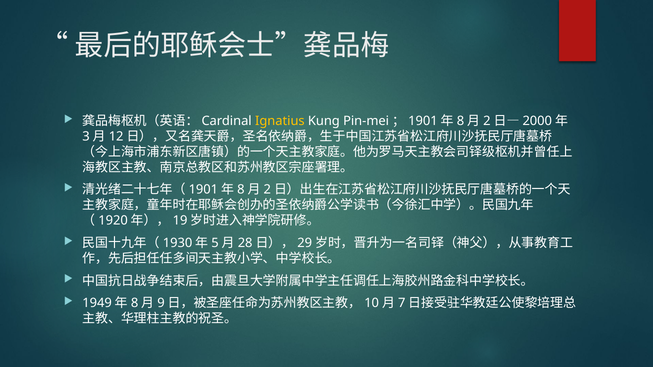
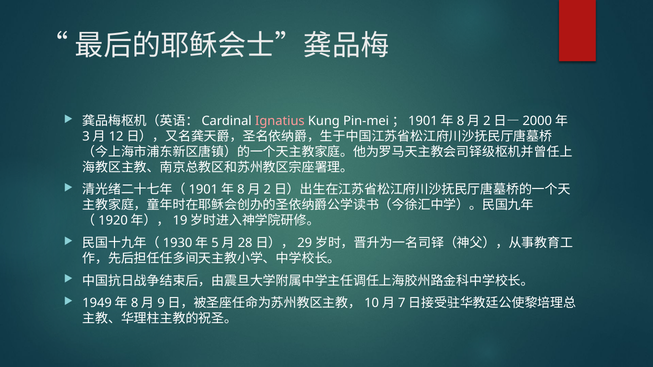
Ignatius colour: yellow -> pink (280, 121)
